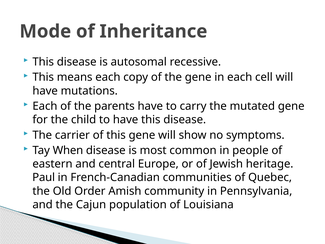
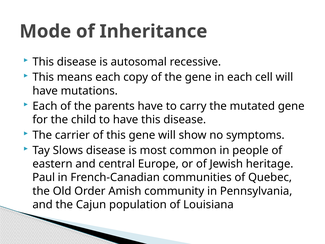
When: When -> Slows (68, 150)
